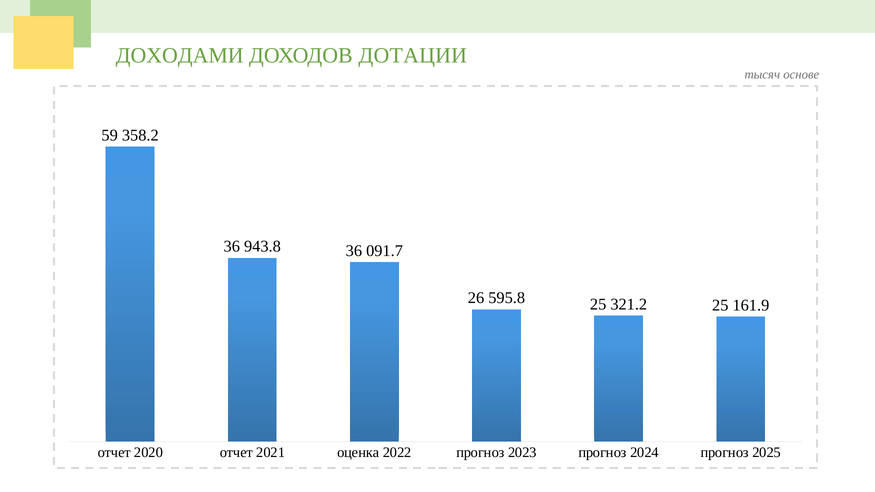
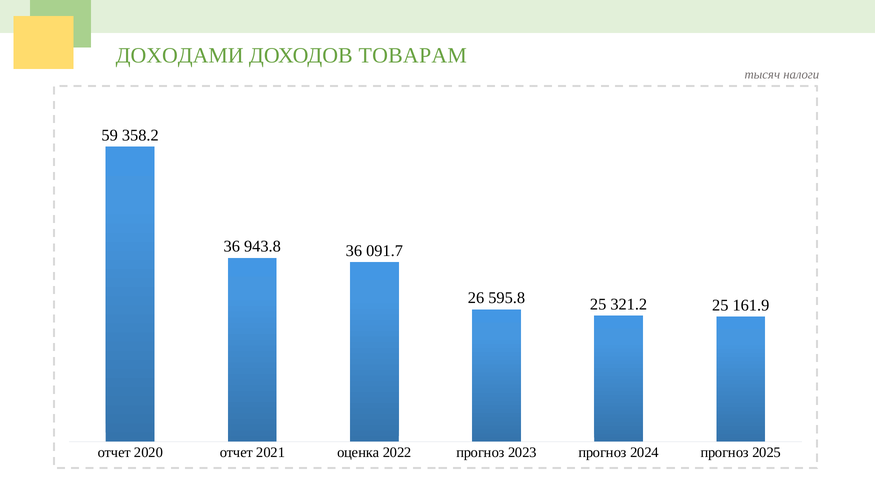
ДОТАЦИИ: ДОТАЦИИ -> ТОВАРАМ (413, 56)
основе: основе -> налоги (801, 75)
